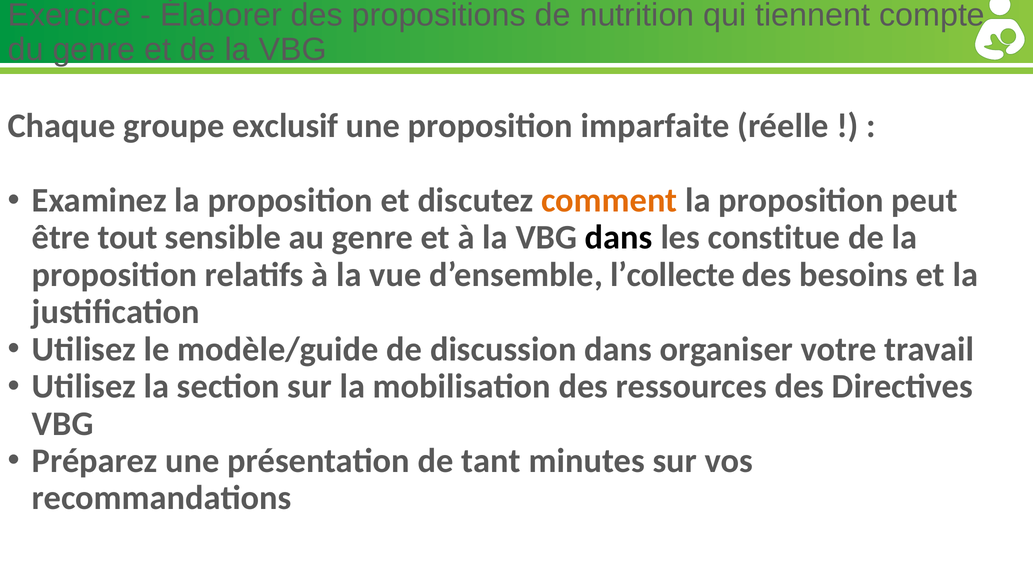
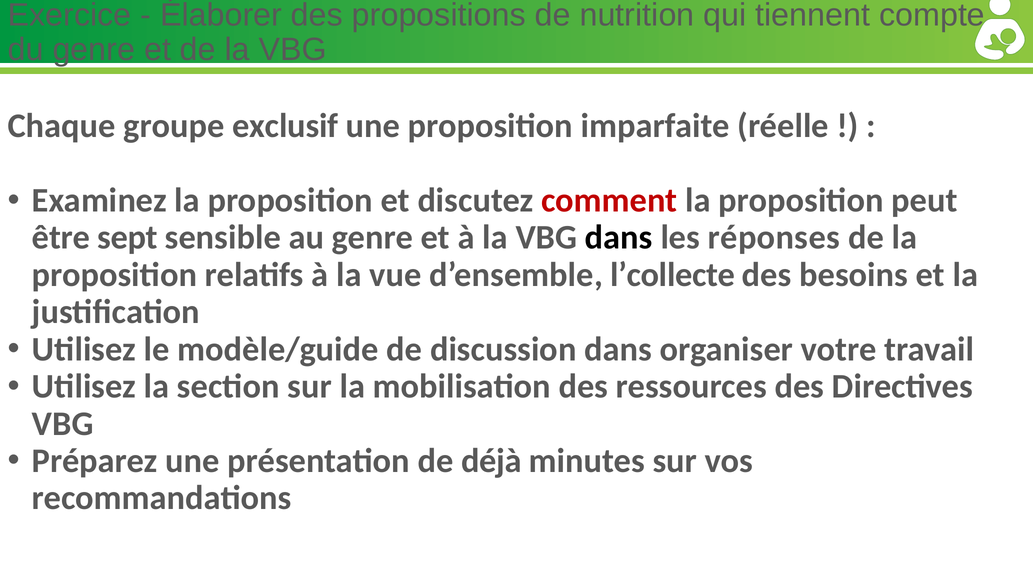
comment colour: orange -> red (609, 200)
tout: tout -> sept (128, 238)
constitue: constitue -> réponses (774, 238)
tant: tant -> déjà (491, 461)
